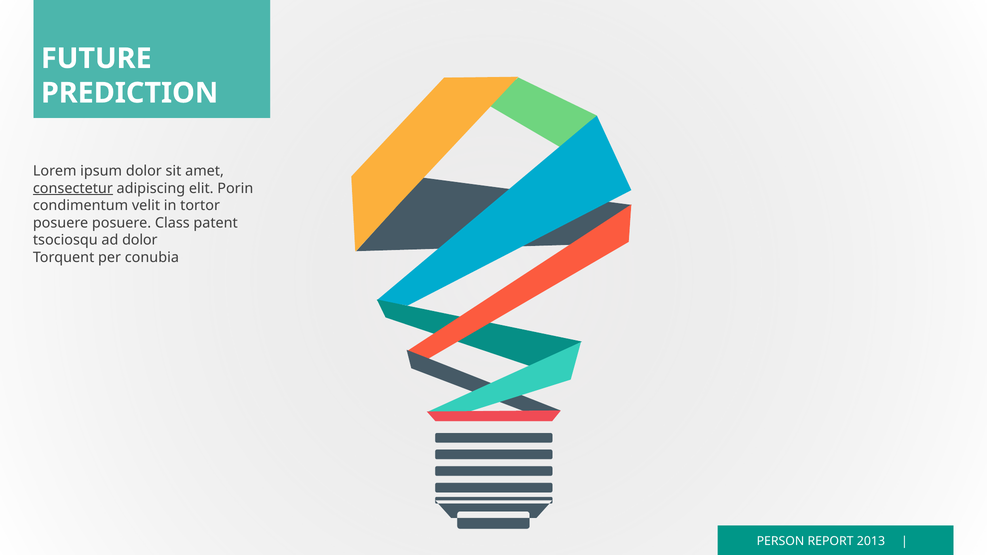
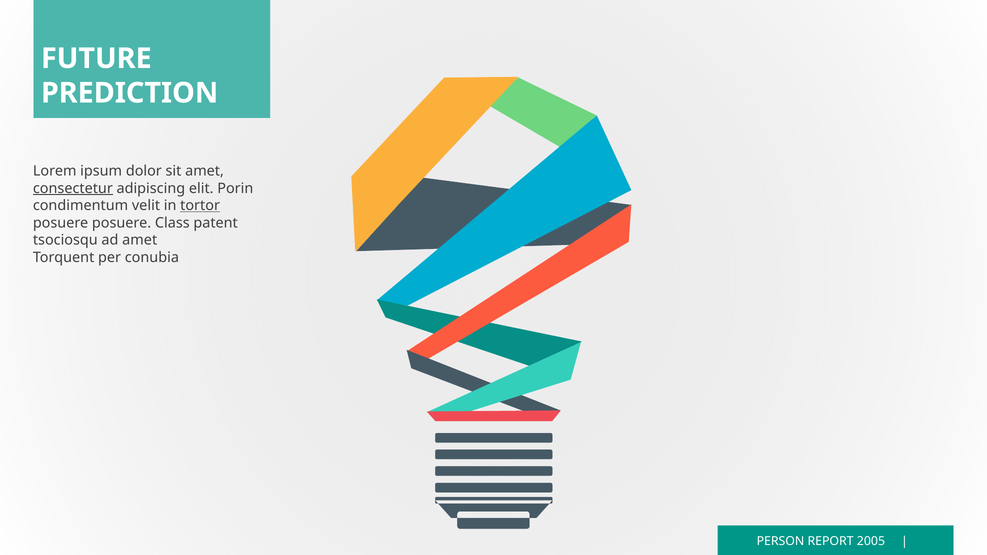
tortor underline: none -> present (200, 206)
ad dolor: dolor -> amet (140, 240)
2013: 2013 -> 2005 (871, 541)
